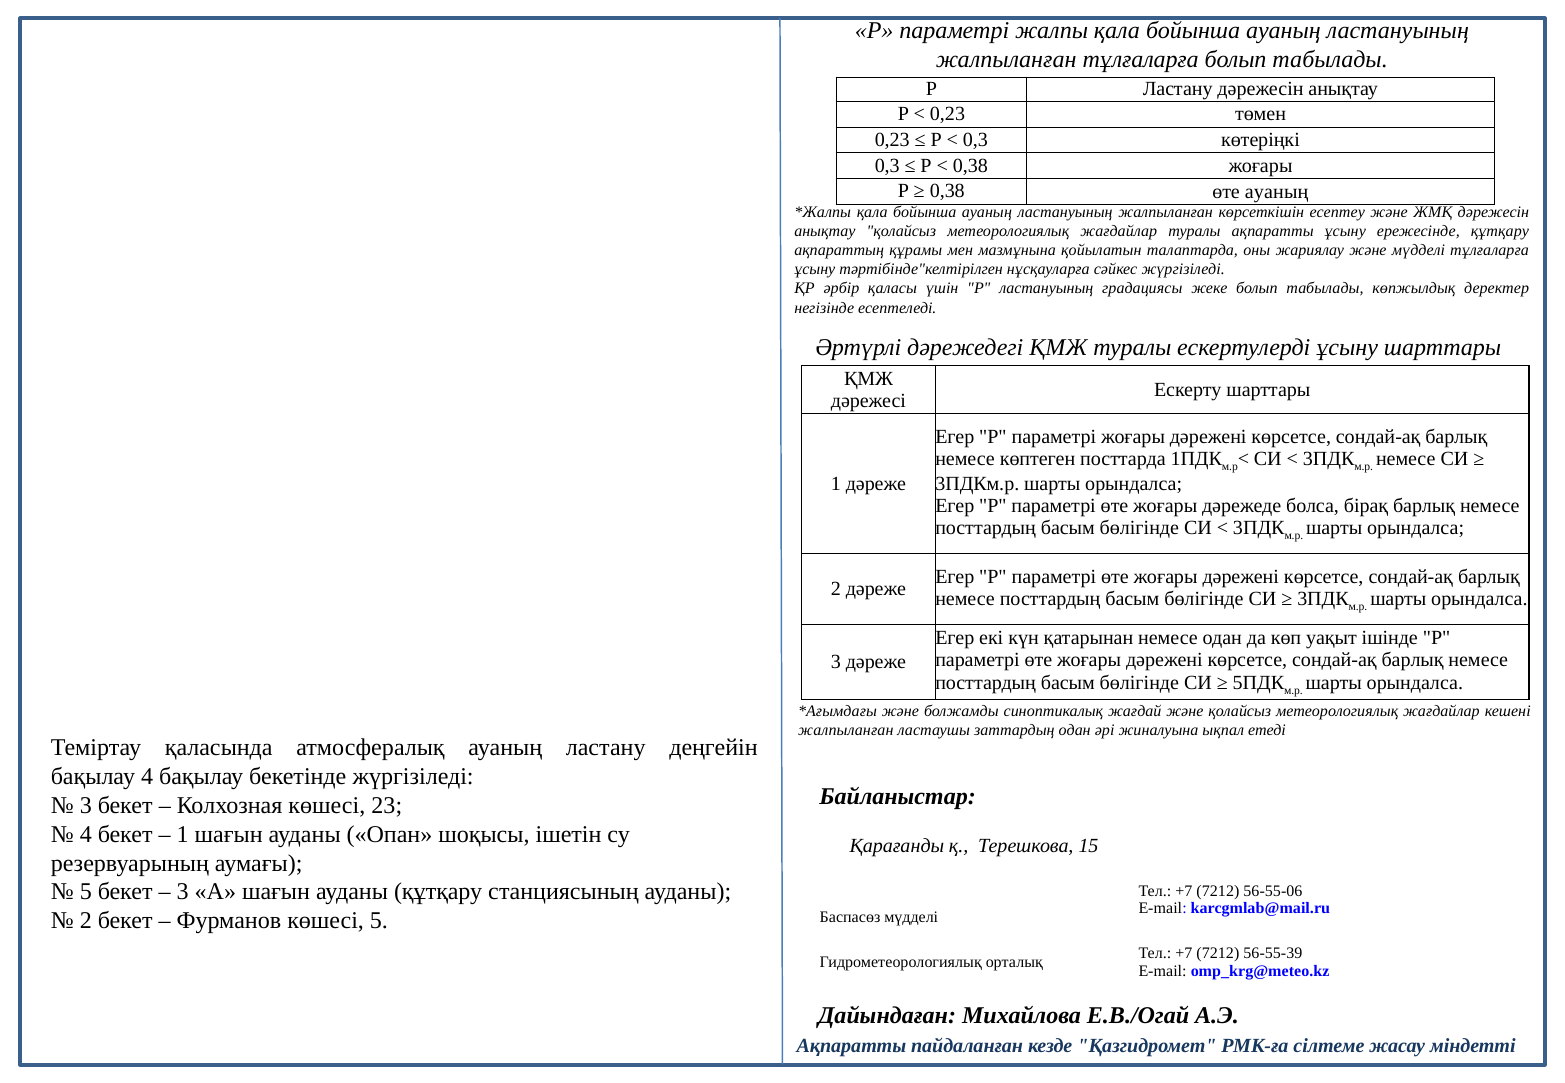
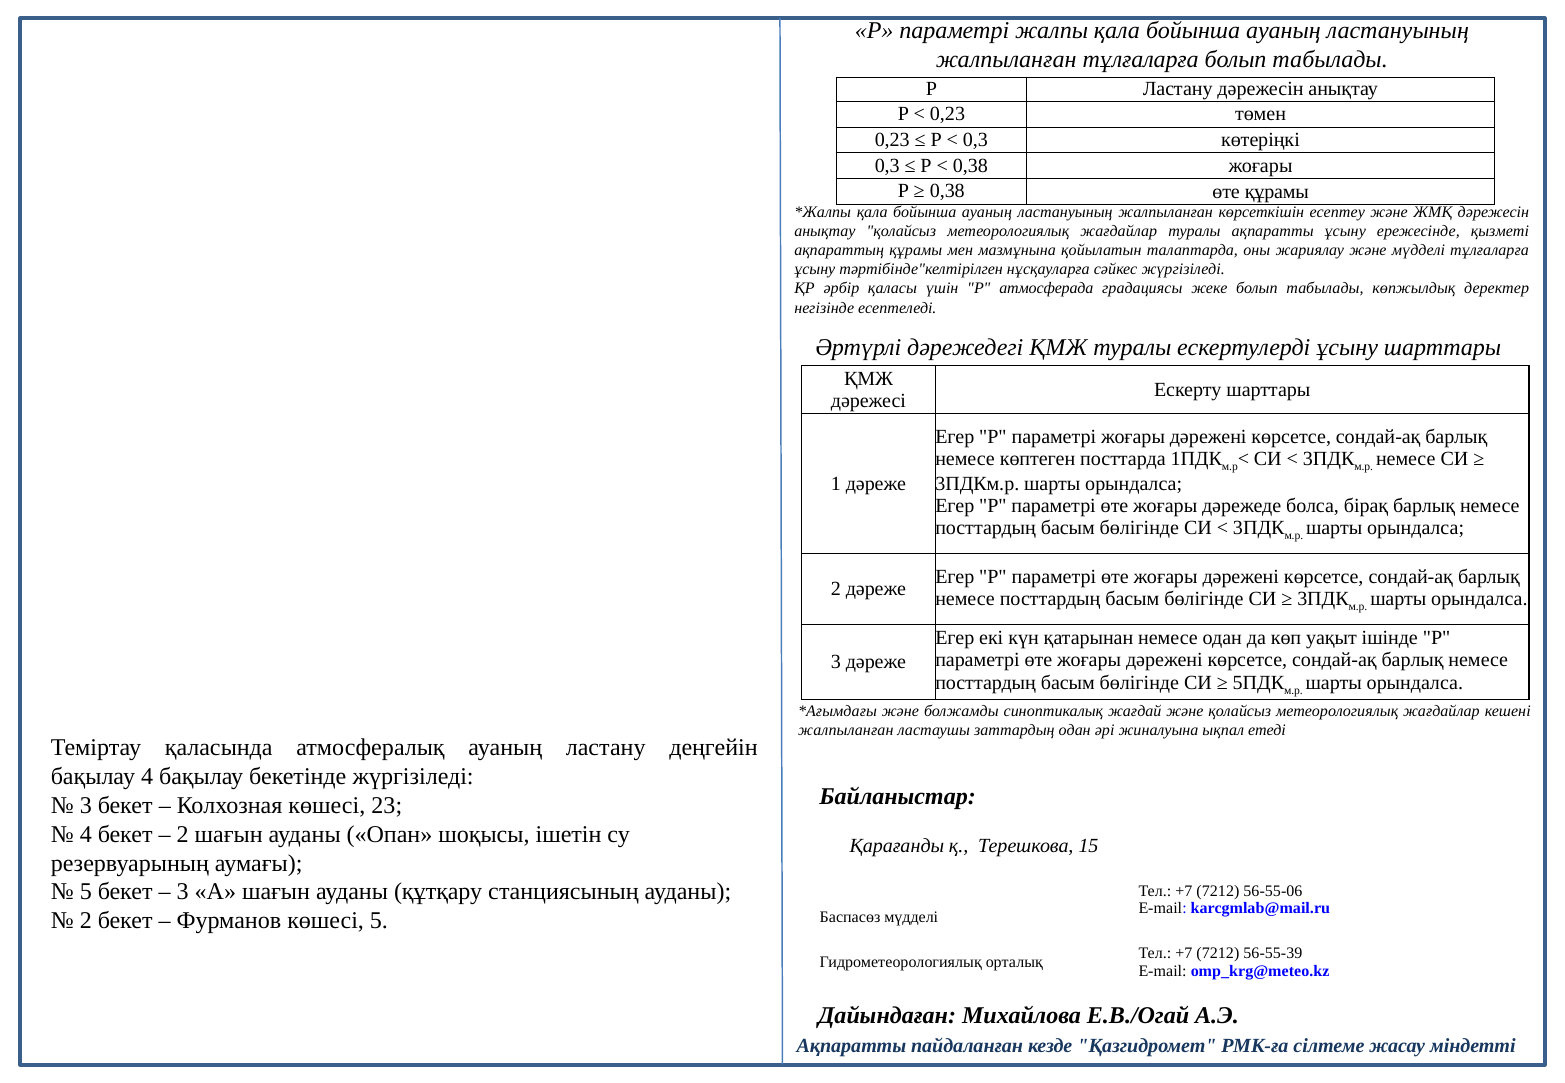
өте ауаның: ауаның -> құрамы (1277, 192)
ережесінде құтқару: құтқару -> қызметі (1500, 231)
Р ластануының: ластануының -> атмосферада (1046, 289)
1: 1 -> 2 (183, 835)
